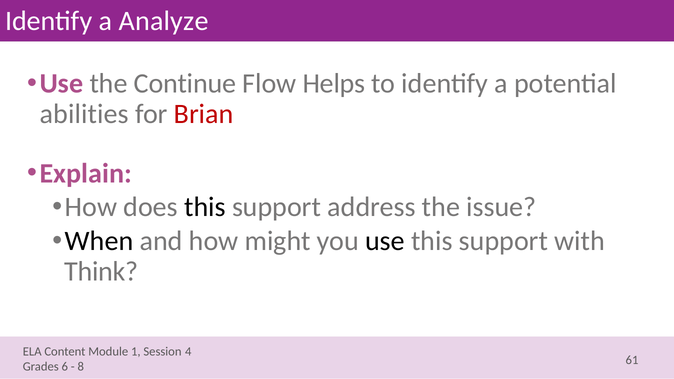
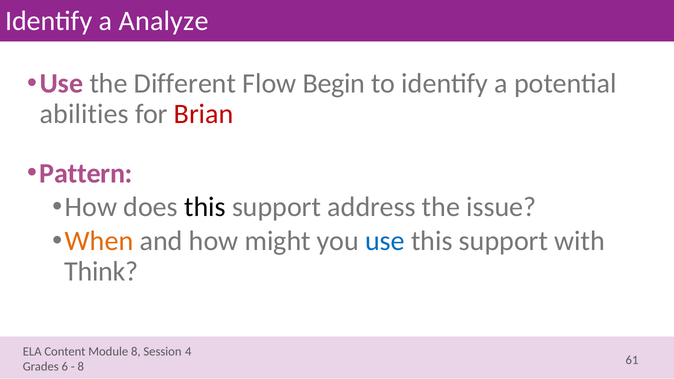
Continue: Continue -> Different (185, 83)
Helps: Helps -> Begin (334, 83)
Explain: Explain -> Pattern (86, 173)
When colour: black -> orange (99, 241)
use colour: black -> blue (385, 241)
1: 1 -> 8 (136, 352)
